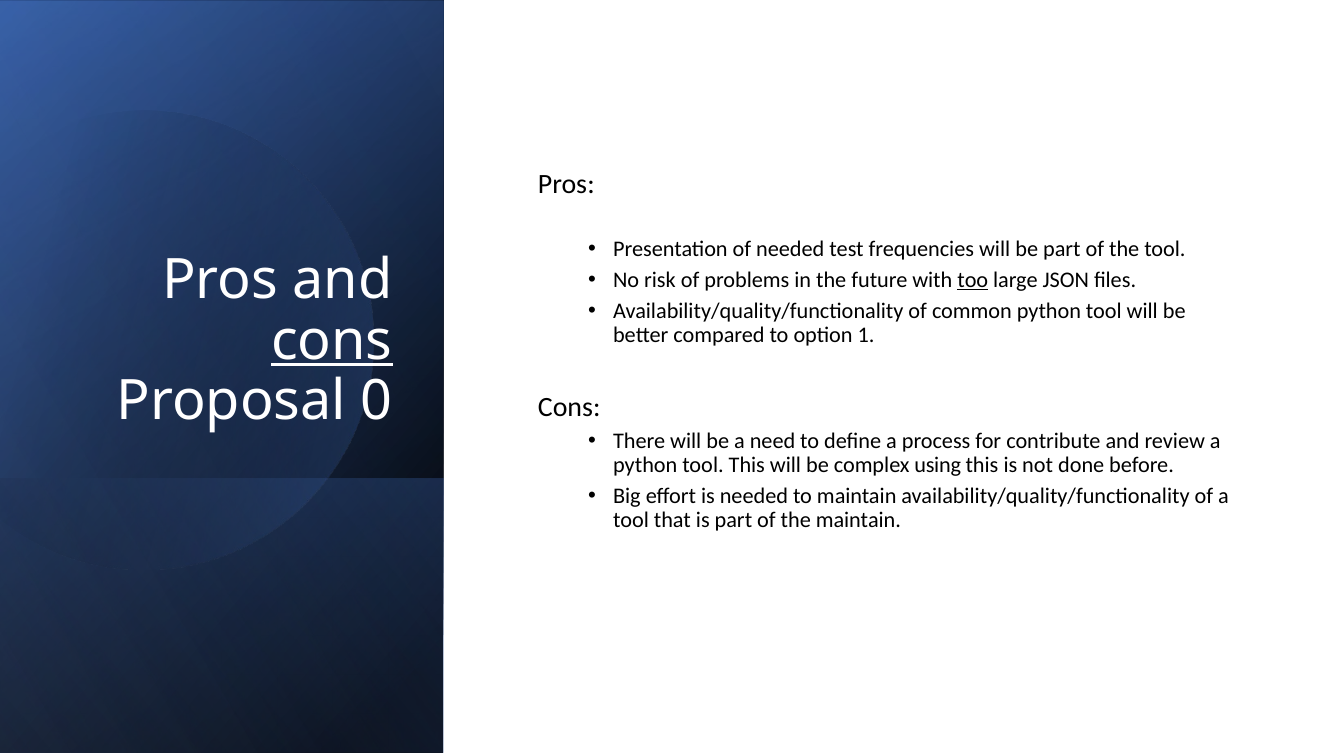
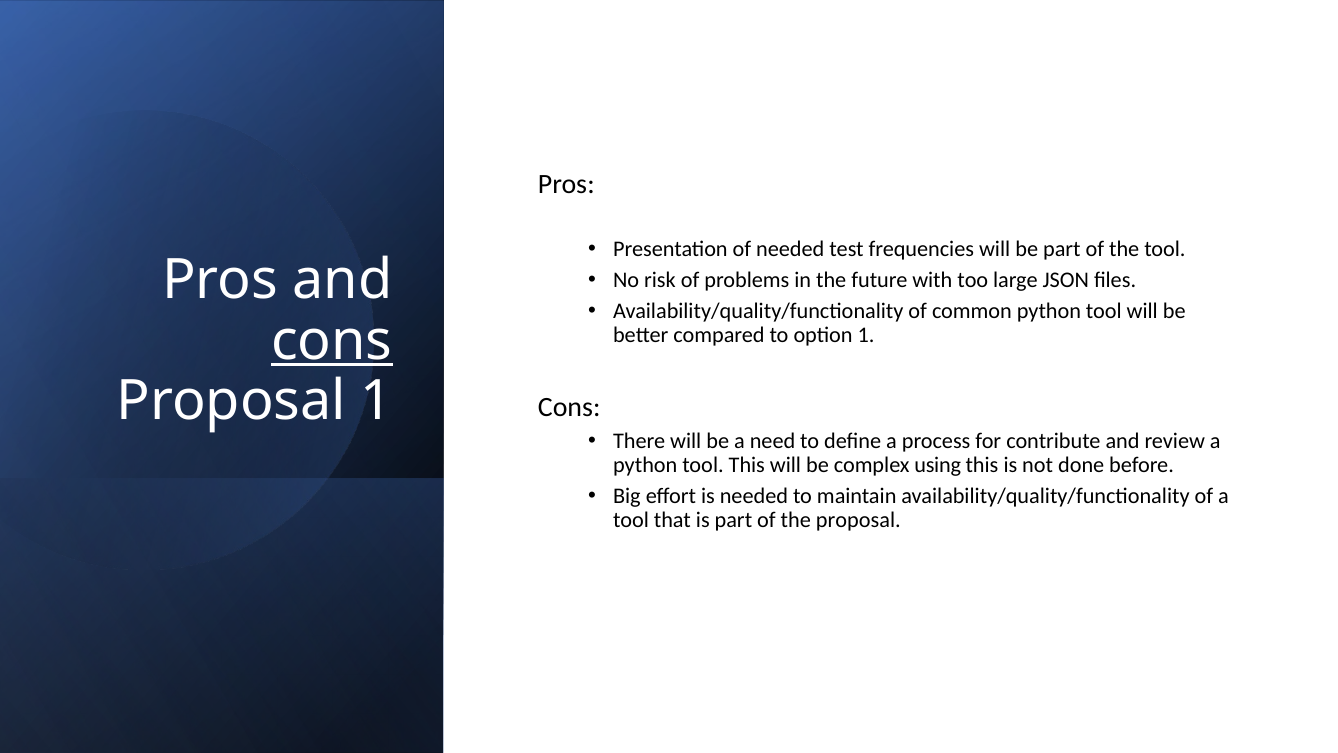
too underline: present -> none (973, 280)
Proposal 0: 0 -> 1 (376, 401)
the maintain: maintain -> proposal (858, 520)
